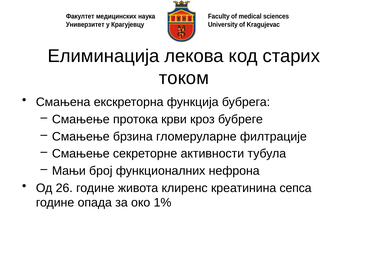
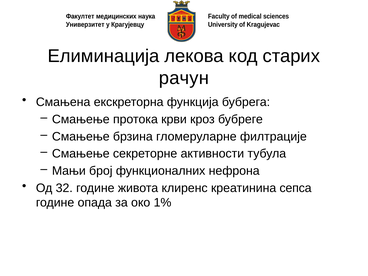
током: током -> рачун (184, 78)
26: 26 -> 32 (64, 188)
